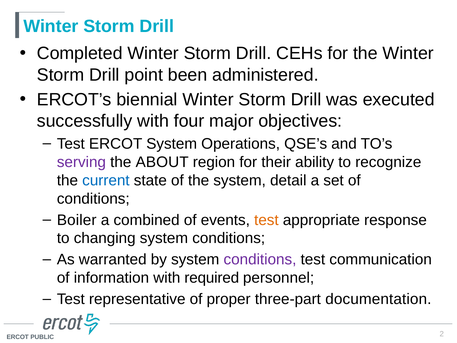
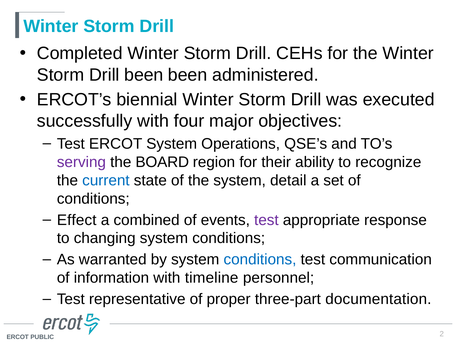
Drill point: point -> been (144, 75)
ABOUT: ABOUT -> BOARD (162, 162)
Boiler: Boiler -> Effect (77, 220)
test colour: orange -> purple (266, 220)
conditions colour: purple -> blue (260, 259)
required: required -> timeline (212, 278)
